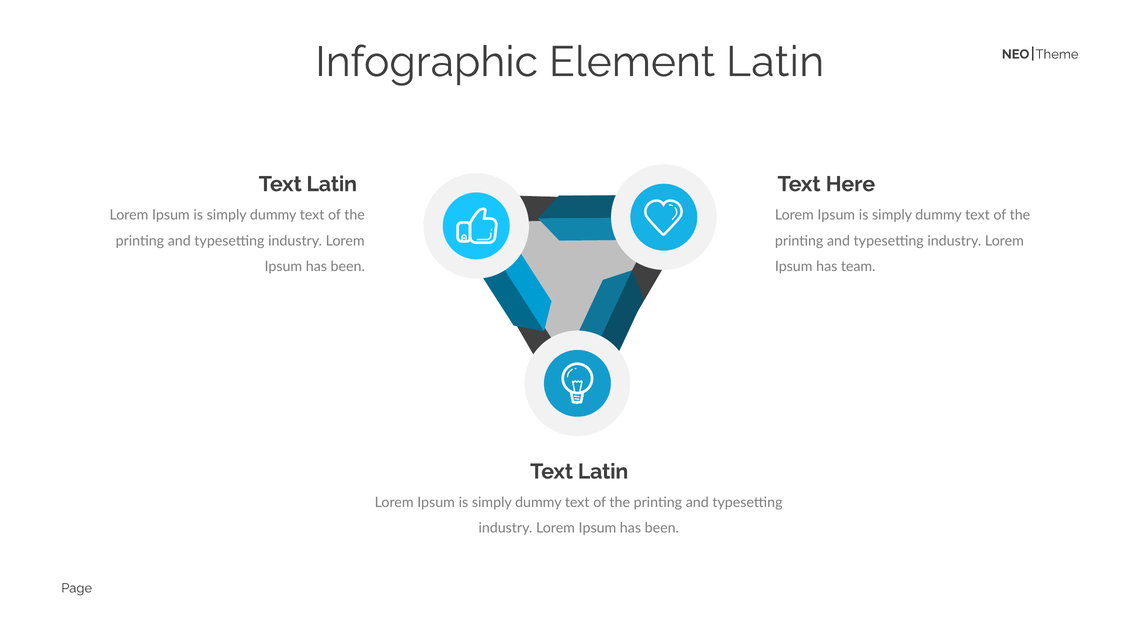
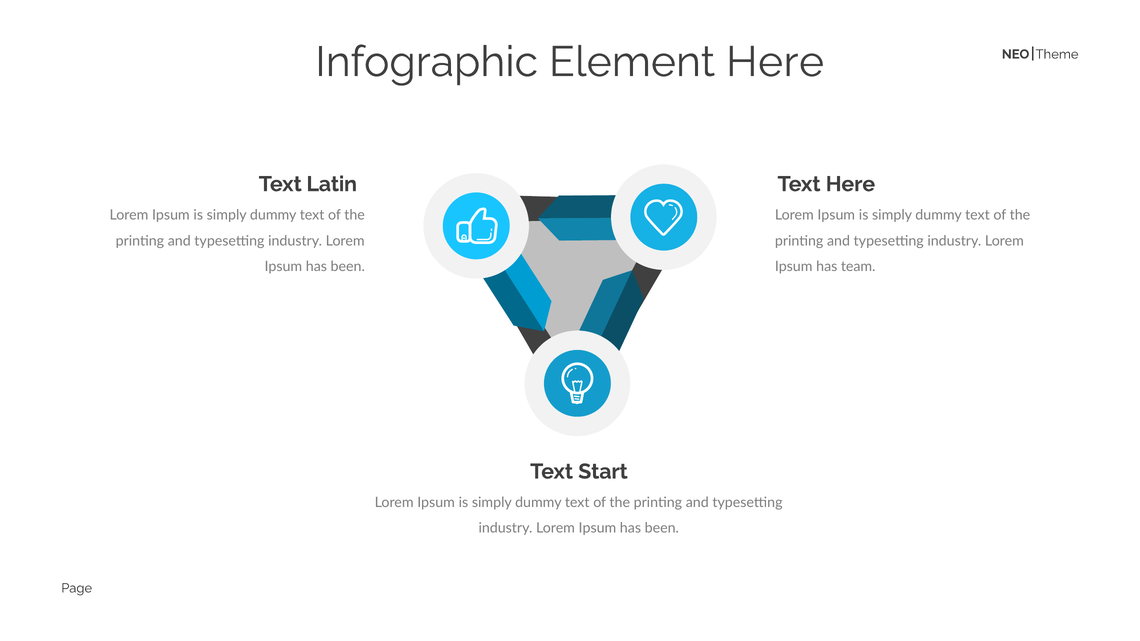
Element Latin: Latin -> Here (775, 62)
Latin: Latin -> Start (603, 472)
